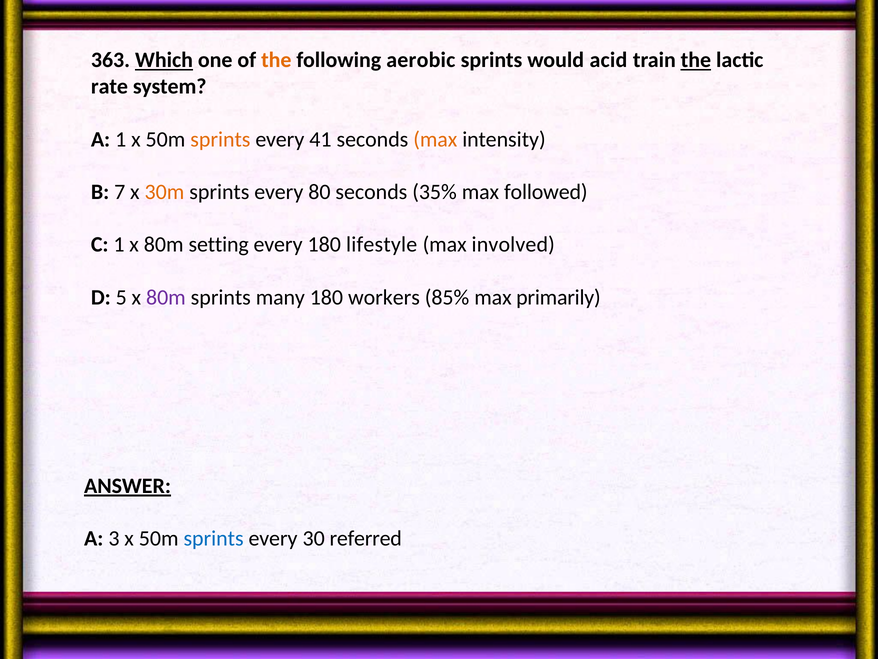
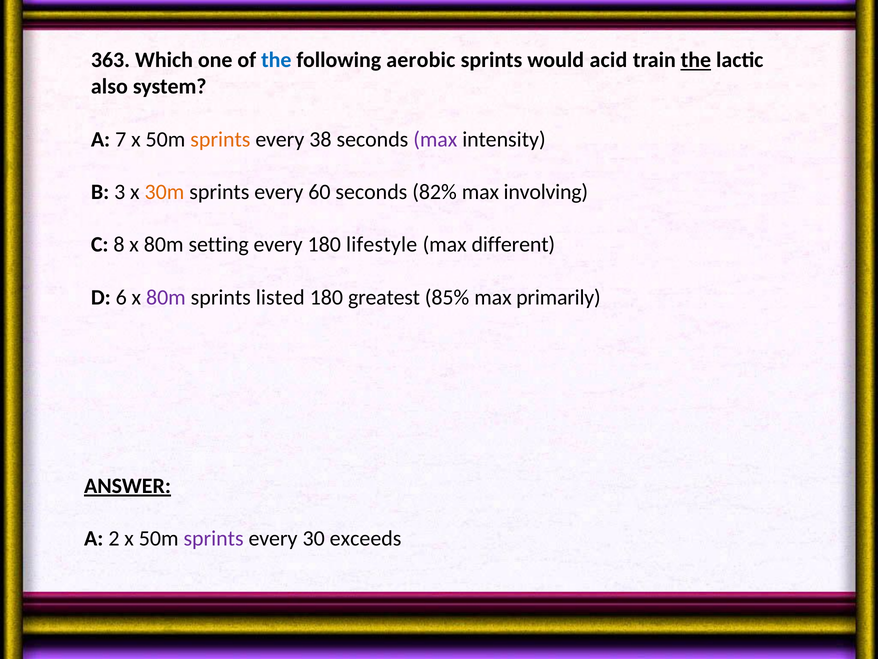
Which underline: present -> none (164, 60)
the colour: orange -> blue (276, 60)
rate: rate -> also (109, 87)
A 1: 1 -> 7 (121, 139)
41: 41 -> 38 (320, 139)
max colour: orange -> purple (435, 139)
7: 7 -> 3 (120, 192)
80: 80 -> 60 (319, 192)
35%: 35% -> 82% (434, 192)
followed: followed -> involving (546, 192)
C 1: 1 -> 8 (119, 245)
involved: involved -> different (513, 245)
5: 5 -> 6 (121, 297)
many: many -> listed (280, 297)
workers: workers -> greatest (384, 297)
3: 3 -> 2 (114, 538)
sprints colour: blue -> purple (214, 538)
referred: referred -> exceeds (366, 538)
